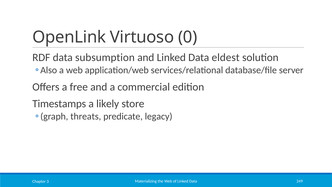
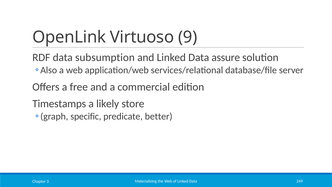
0: 0 -> 9 (188, 37)
eldest: eldest -> assure (226, 57)
threats: threats -> specific (86, 116)
legacy: legacy -> better (159, 116)
